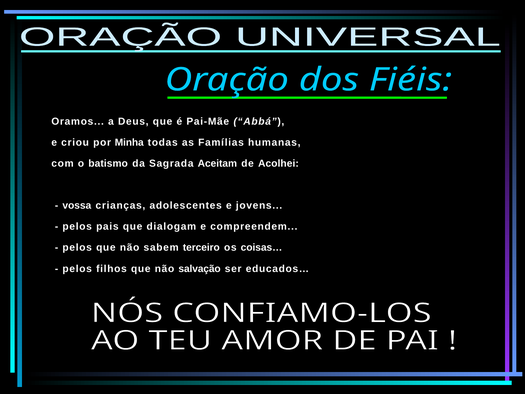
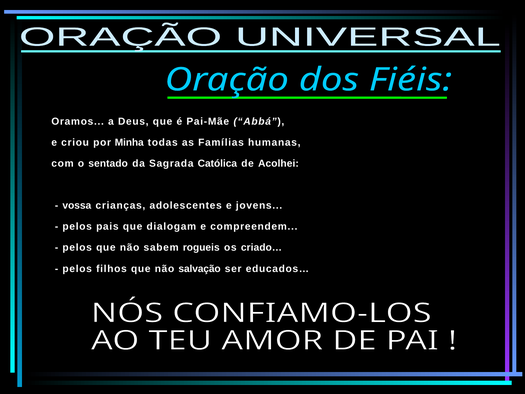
batismo: batismo -> sentado (108, 164)
Aceitam: Aceitam -> Católica (217, 164)
terceiro: terceiro -> rogueis (201, 247)
coisas…: coisas… -> criado… (261, 247)
